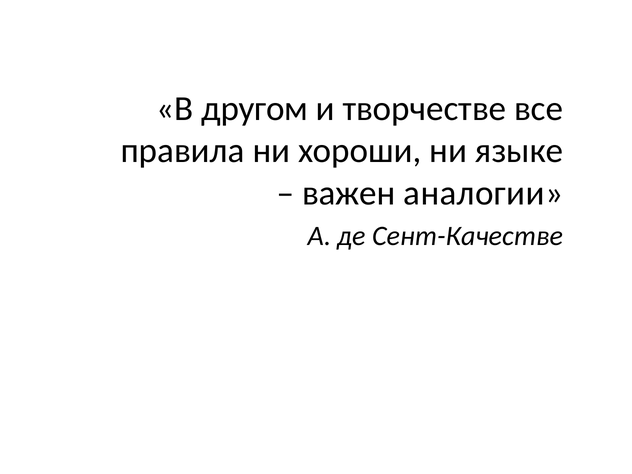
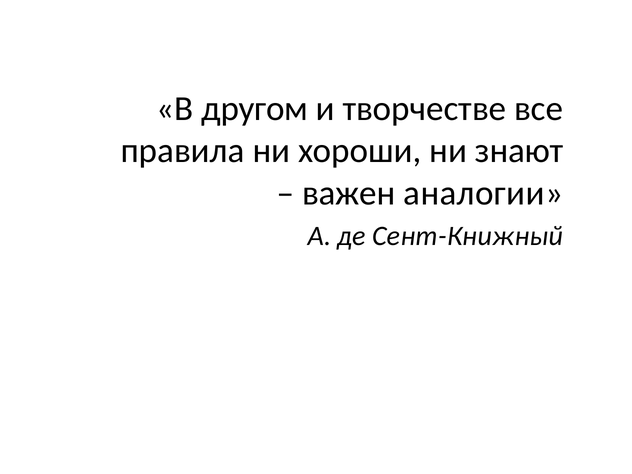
языке: языке -> знают (519, 151)
Сент-Качестве: Сент-Качестве -> Сент-Книжный (468, 236)
